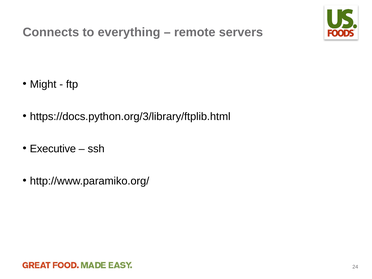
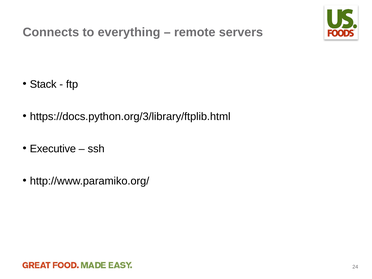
Might: Might -> Stack (43, 84)
